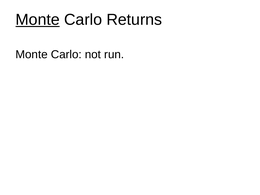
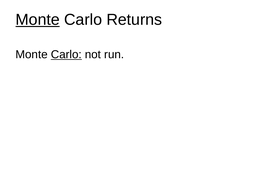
Carlo underline: none -> present (66, 55)
